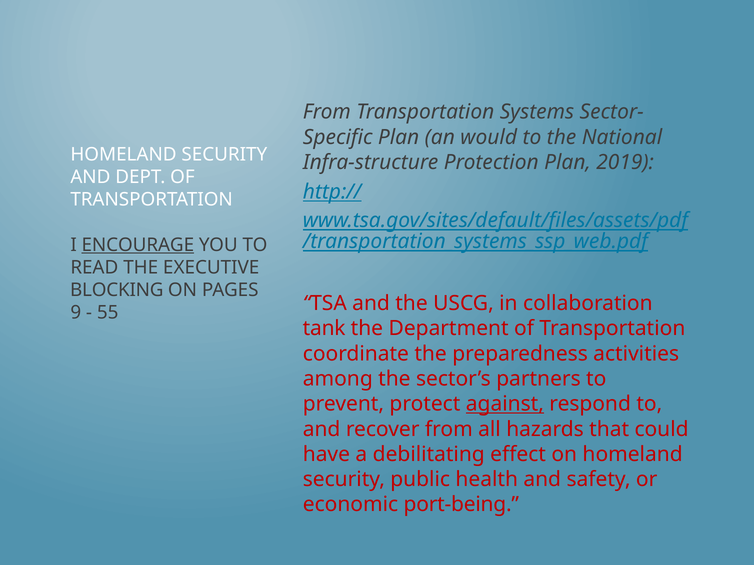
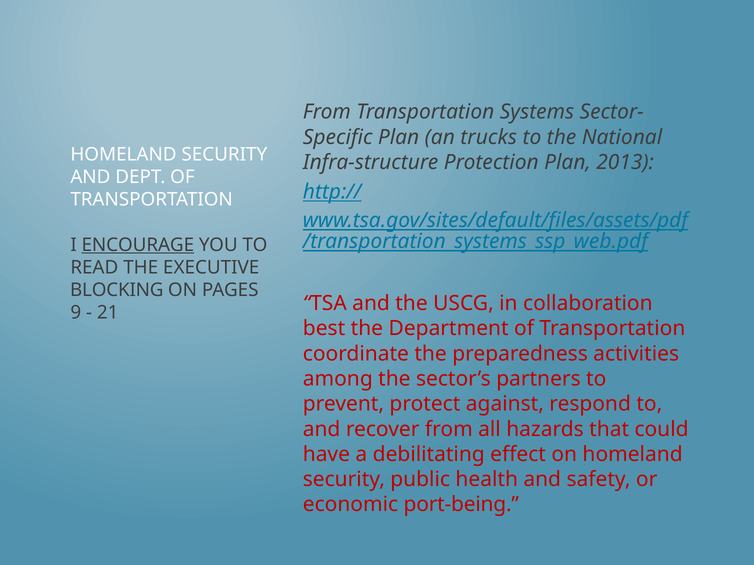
would: would -> trucks (489, 137)
2019: 2019 -> 2013 (625, 162)
55: 55 -> 21 (108, 313)
tank: tank -> best (324, 329)
against underline: present -> none (505, 404)
